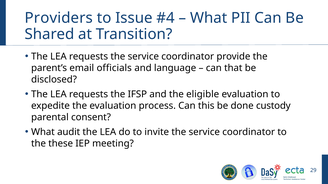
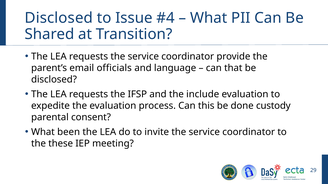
Providers: Providers -> Disclosed (59, 18)
eligible: eligible -> include (203, 95)
audit: audit -> been (69, 132)
